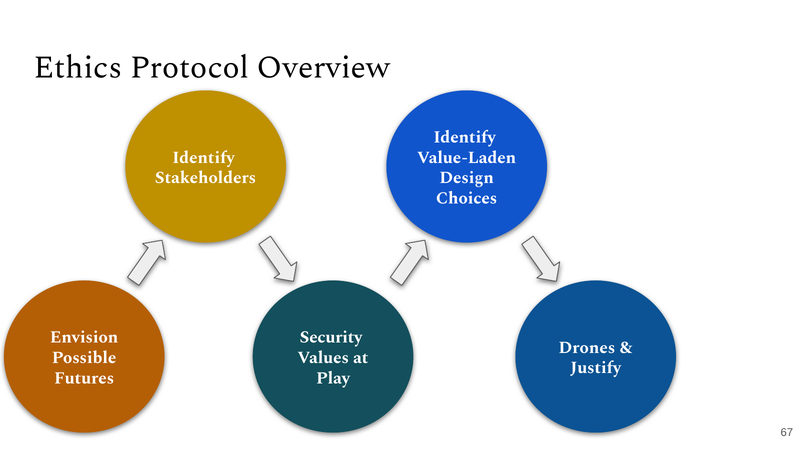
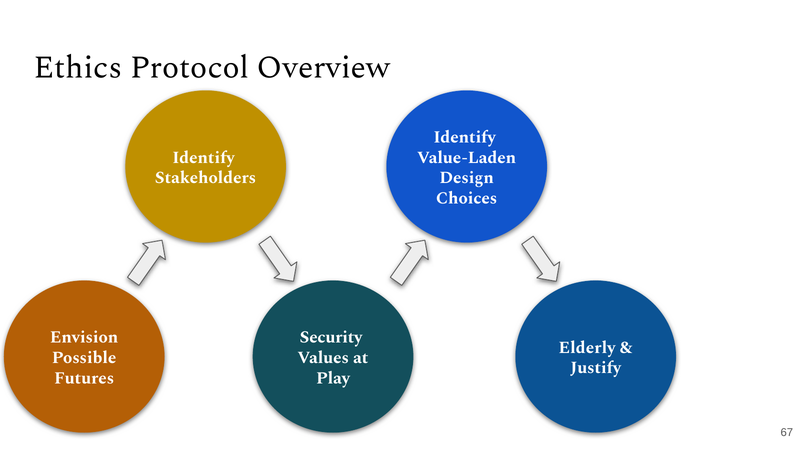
Drones: Drones -> Elderly (587, 347)
